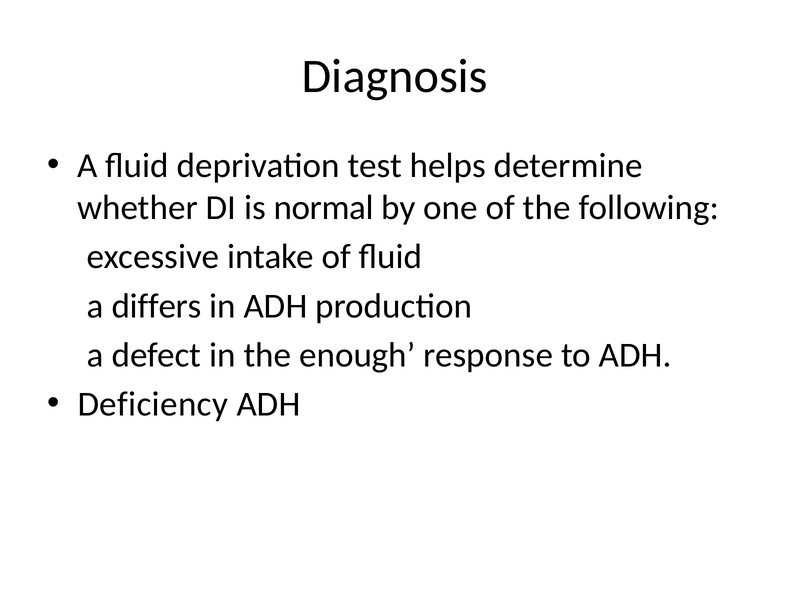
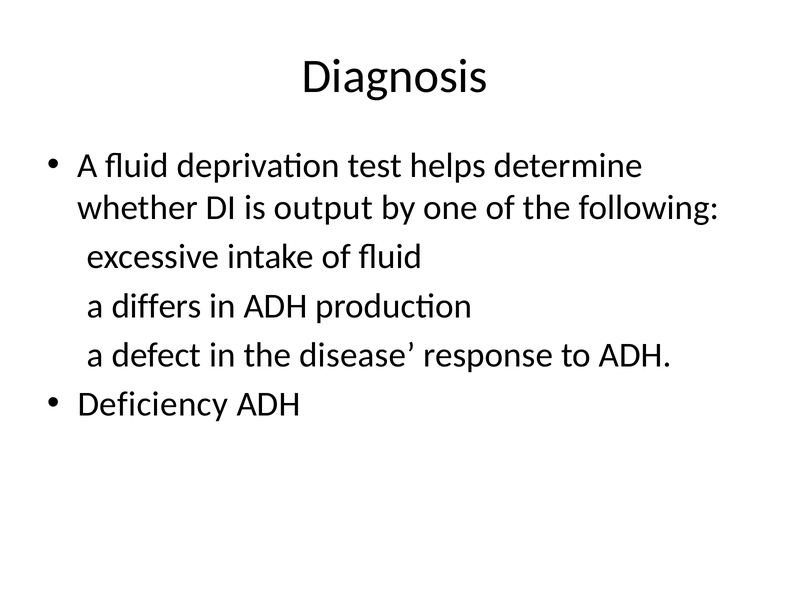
normal: normal -> output (323, 208)
enough: enough -> disease (357, 355)
